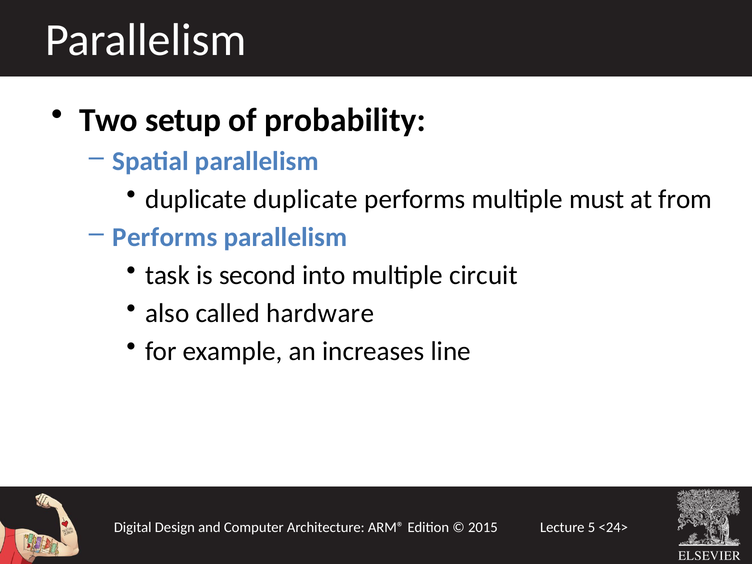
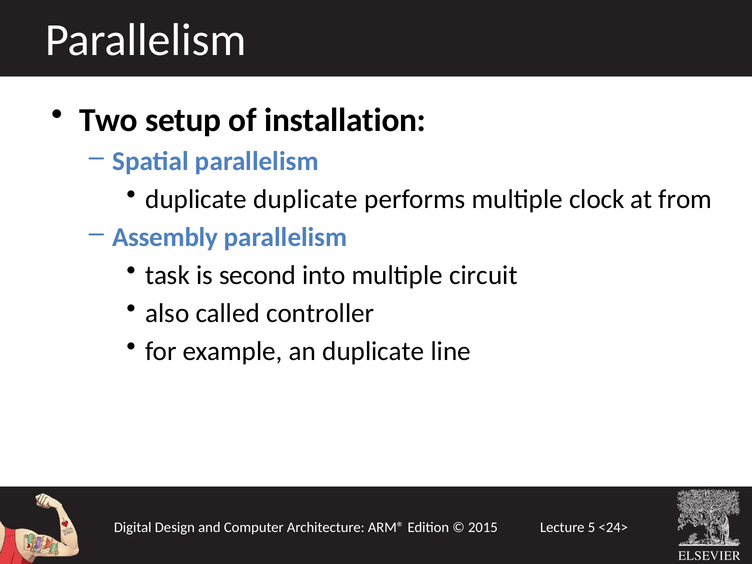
probability: probability -> installation (345, 120)
must: must -> clock (597, 199)
Performs: Performs -> Assembly (165, 237)
hardware: hardware -> controller (320, 313)
an increases: increases -> duplicate (373, 351)
